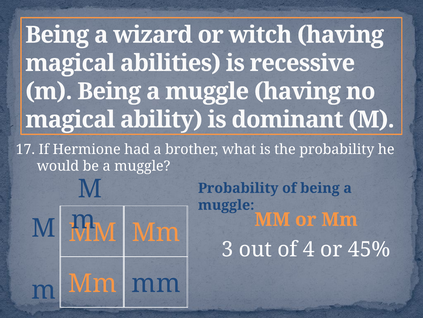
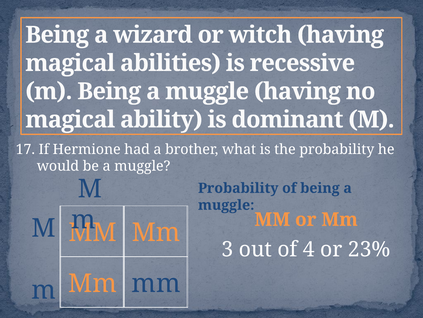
45%: 45% -> 23% (369, 249)
